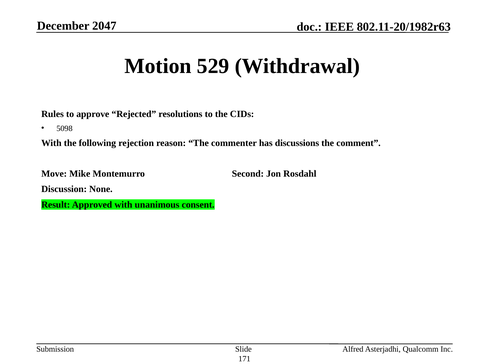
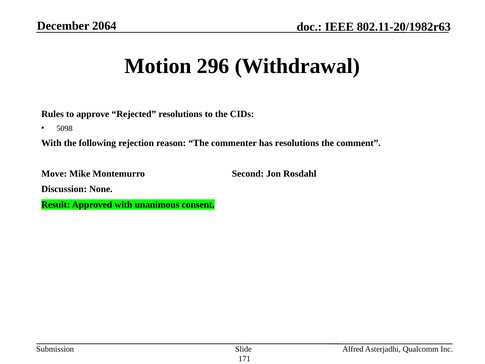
2047: 2047 -> 2064 (104, 26)
529: 529 -> 296 (213, 66)
has discussions: discussions -> resolutions (297, 143)
